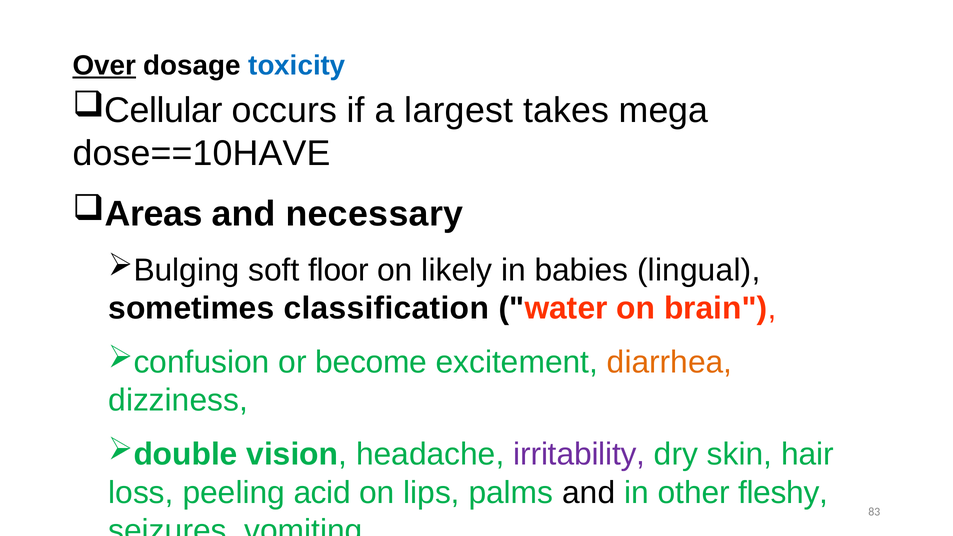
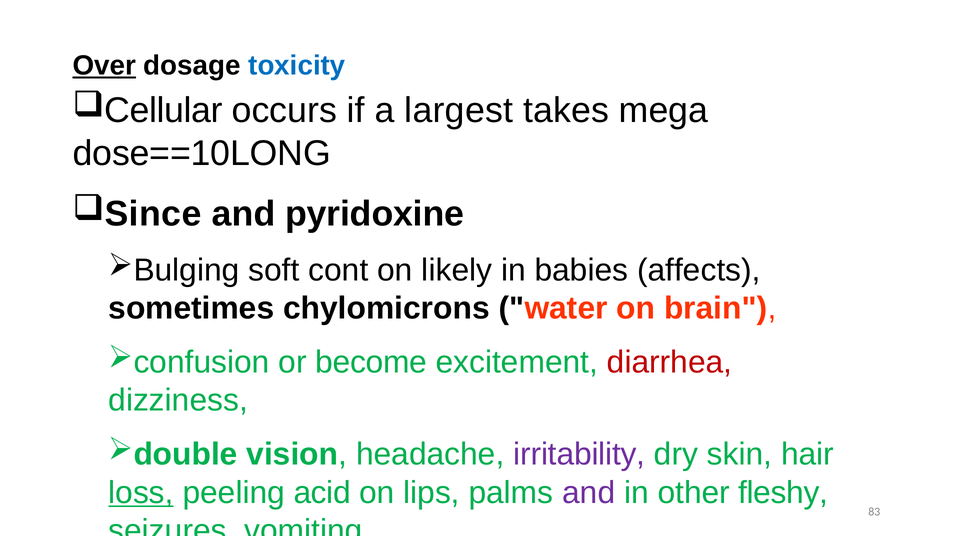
dose==10HAVE: dose==10HAVE -> dose==10LONG (202, 153)
Areas: Areas -> Since (153, 214)
necessary: necessary -> pyridoxine (375, 214)
floor: floor -> cont (338, 270)
lingual: lingual -> affects (699, 270)
classification: classification -> chylomicrons (386, 308)
diarrhea colour: orange -> red (670, 362)
loss underline: none -> present (141, 493)
and colour: black -> purple (589, 493)
